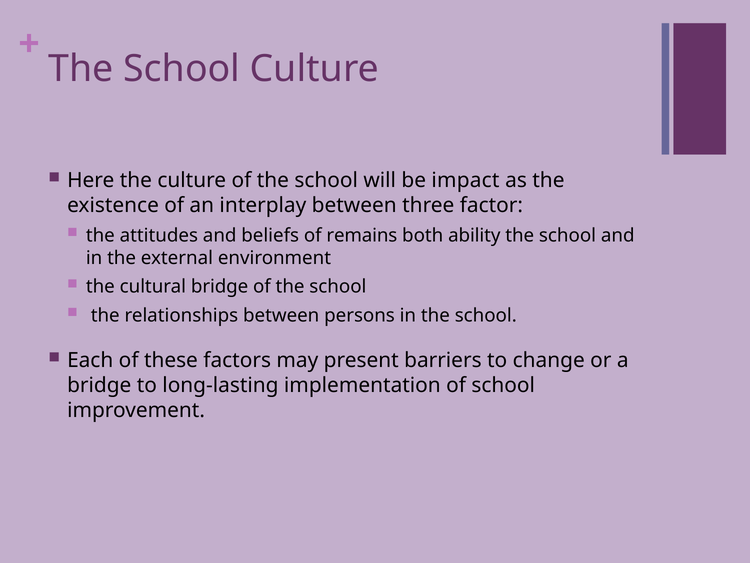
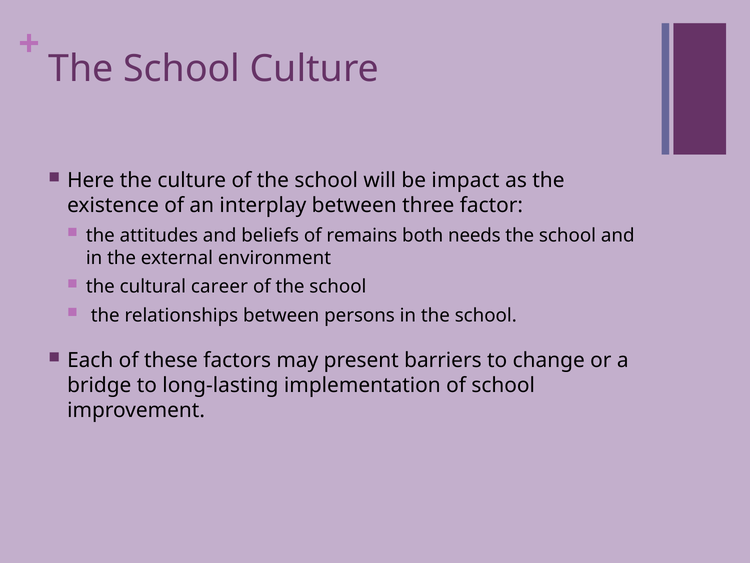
ability: ability -> needs (474, 235)
cultural bridge: bridge -> career (219, 286)
